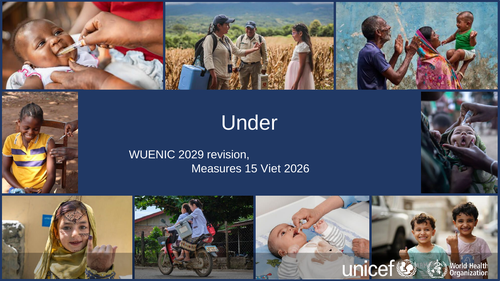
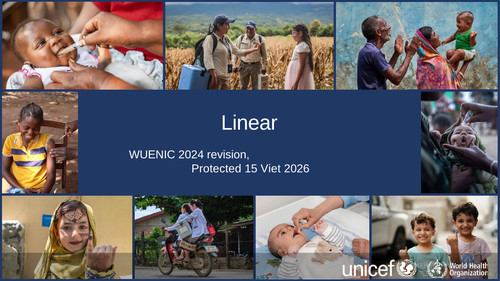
Under: Under -> Linear (249, 123)
2029: 2029 -> 2024 (191, 155)
Measures: Measures -> Protected (216, 169)
